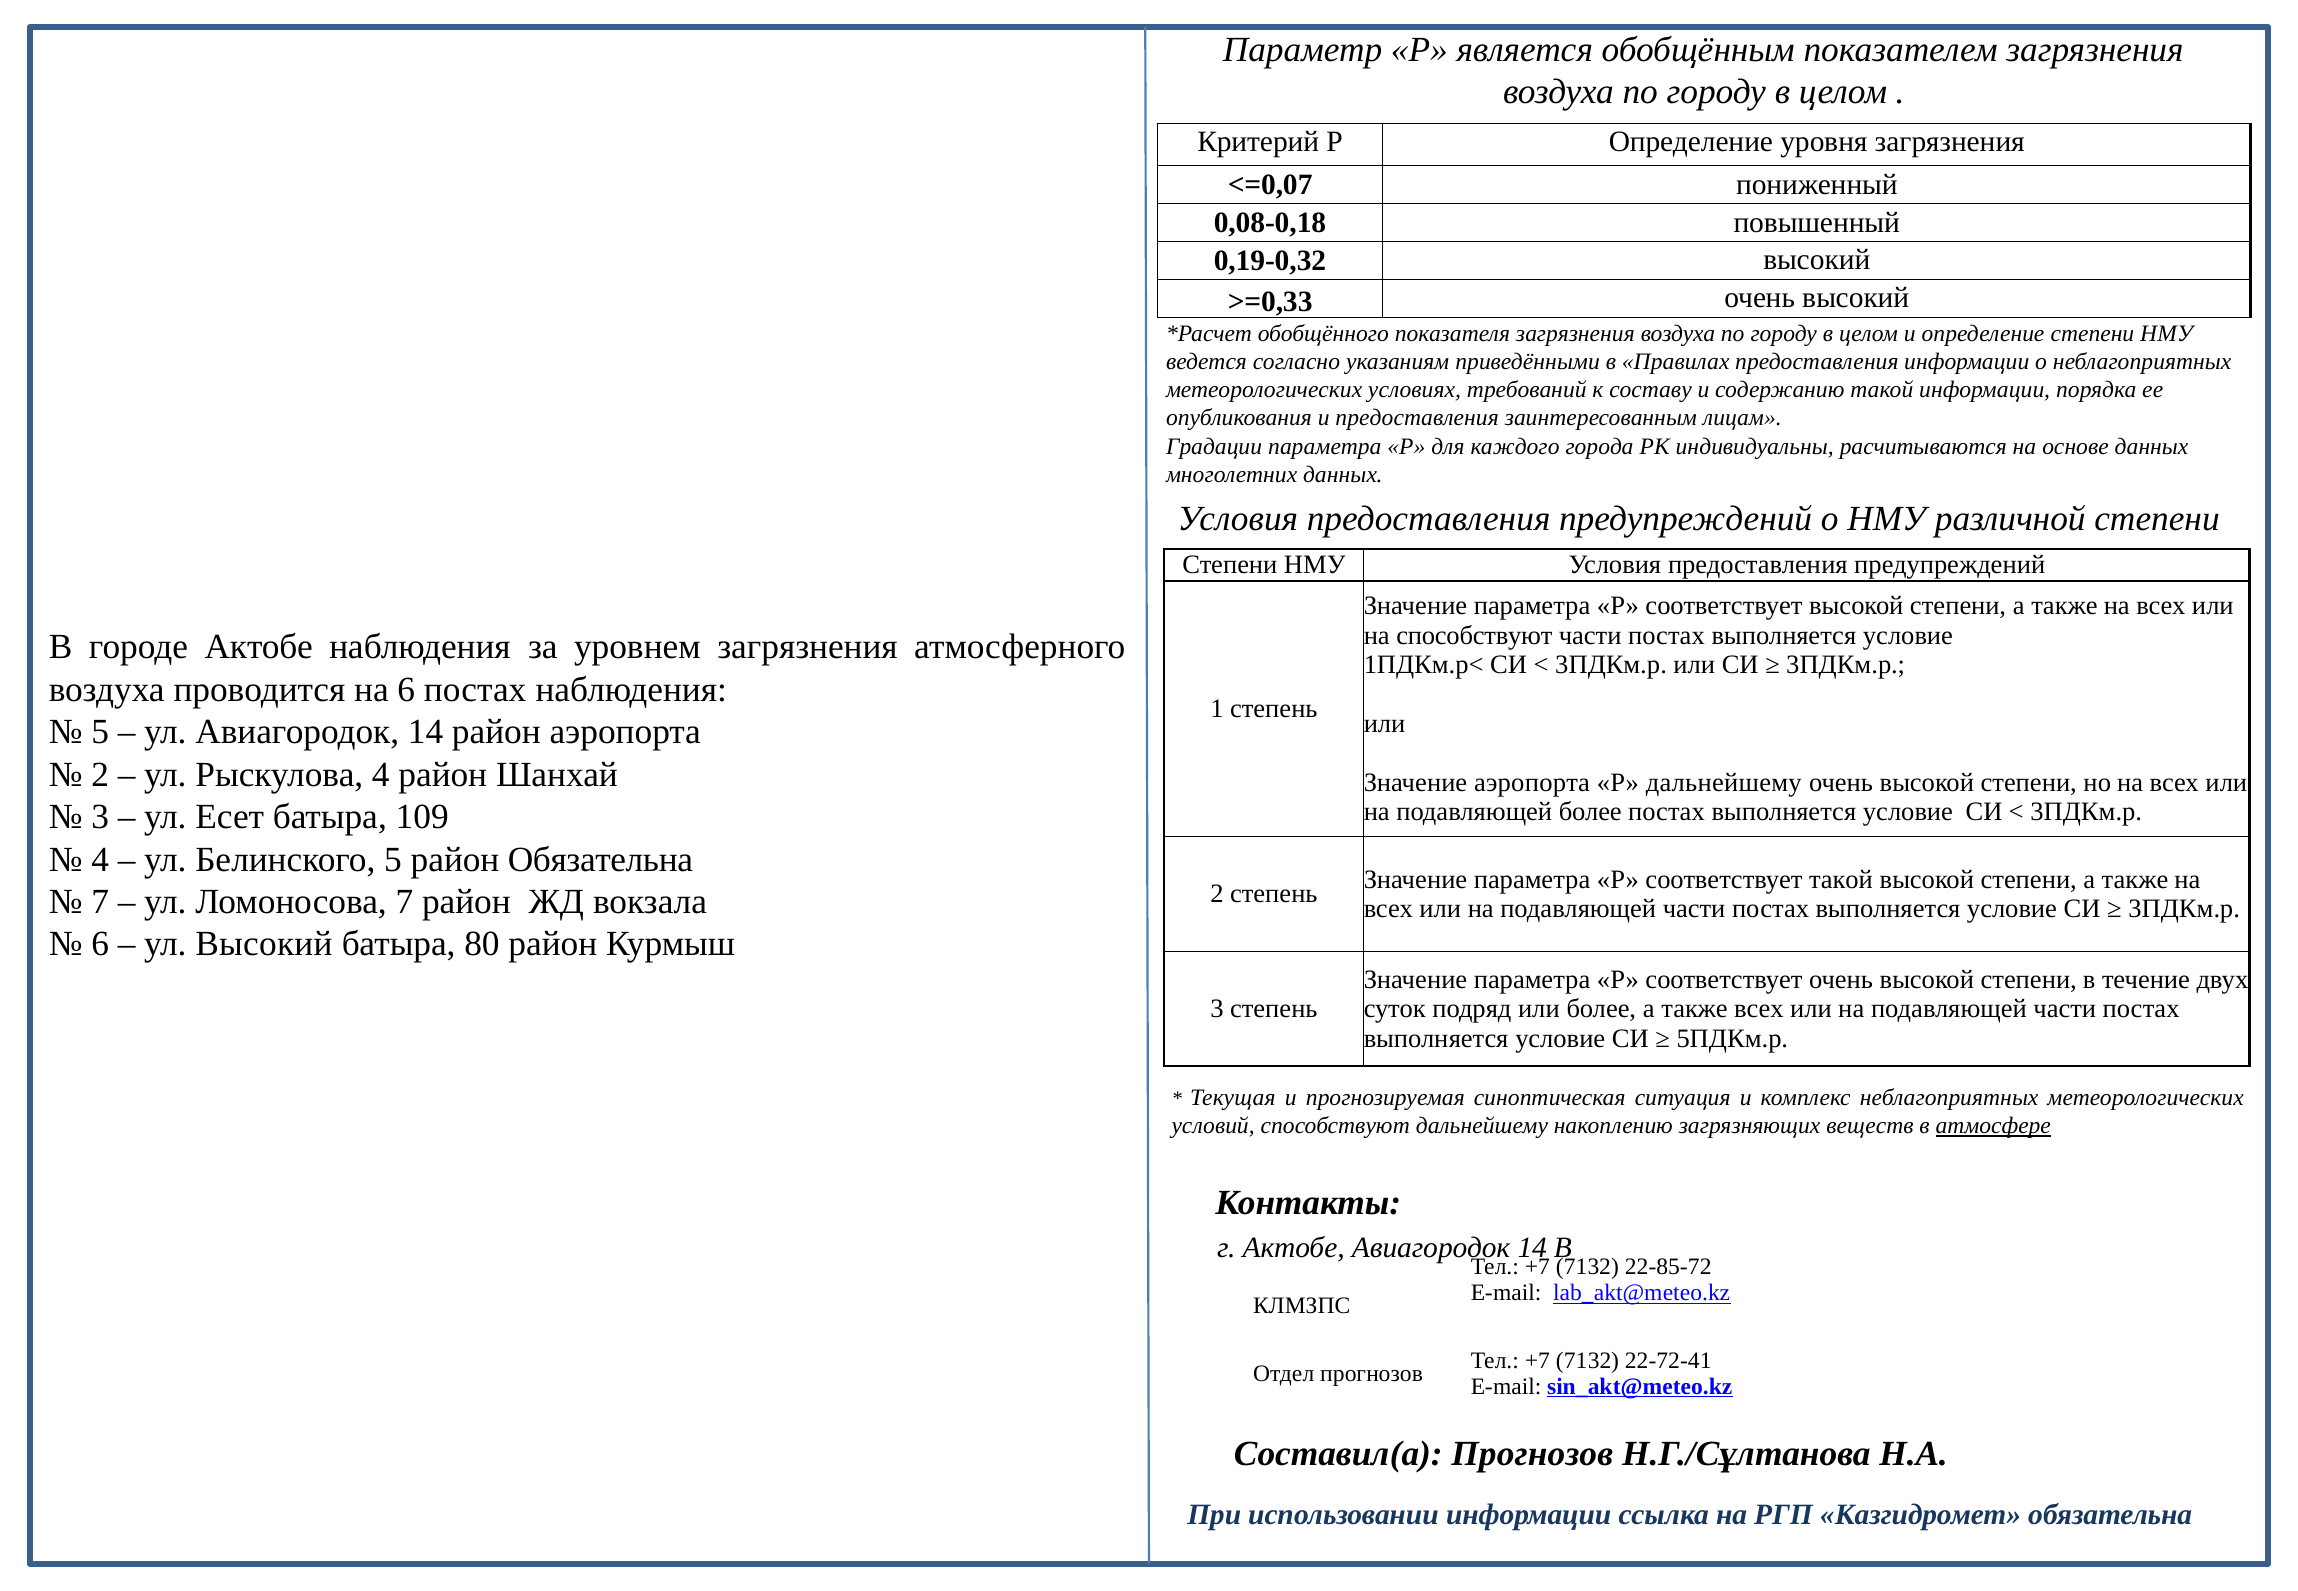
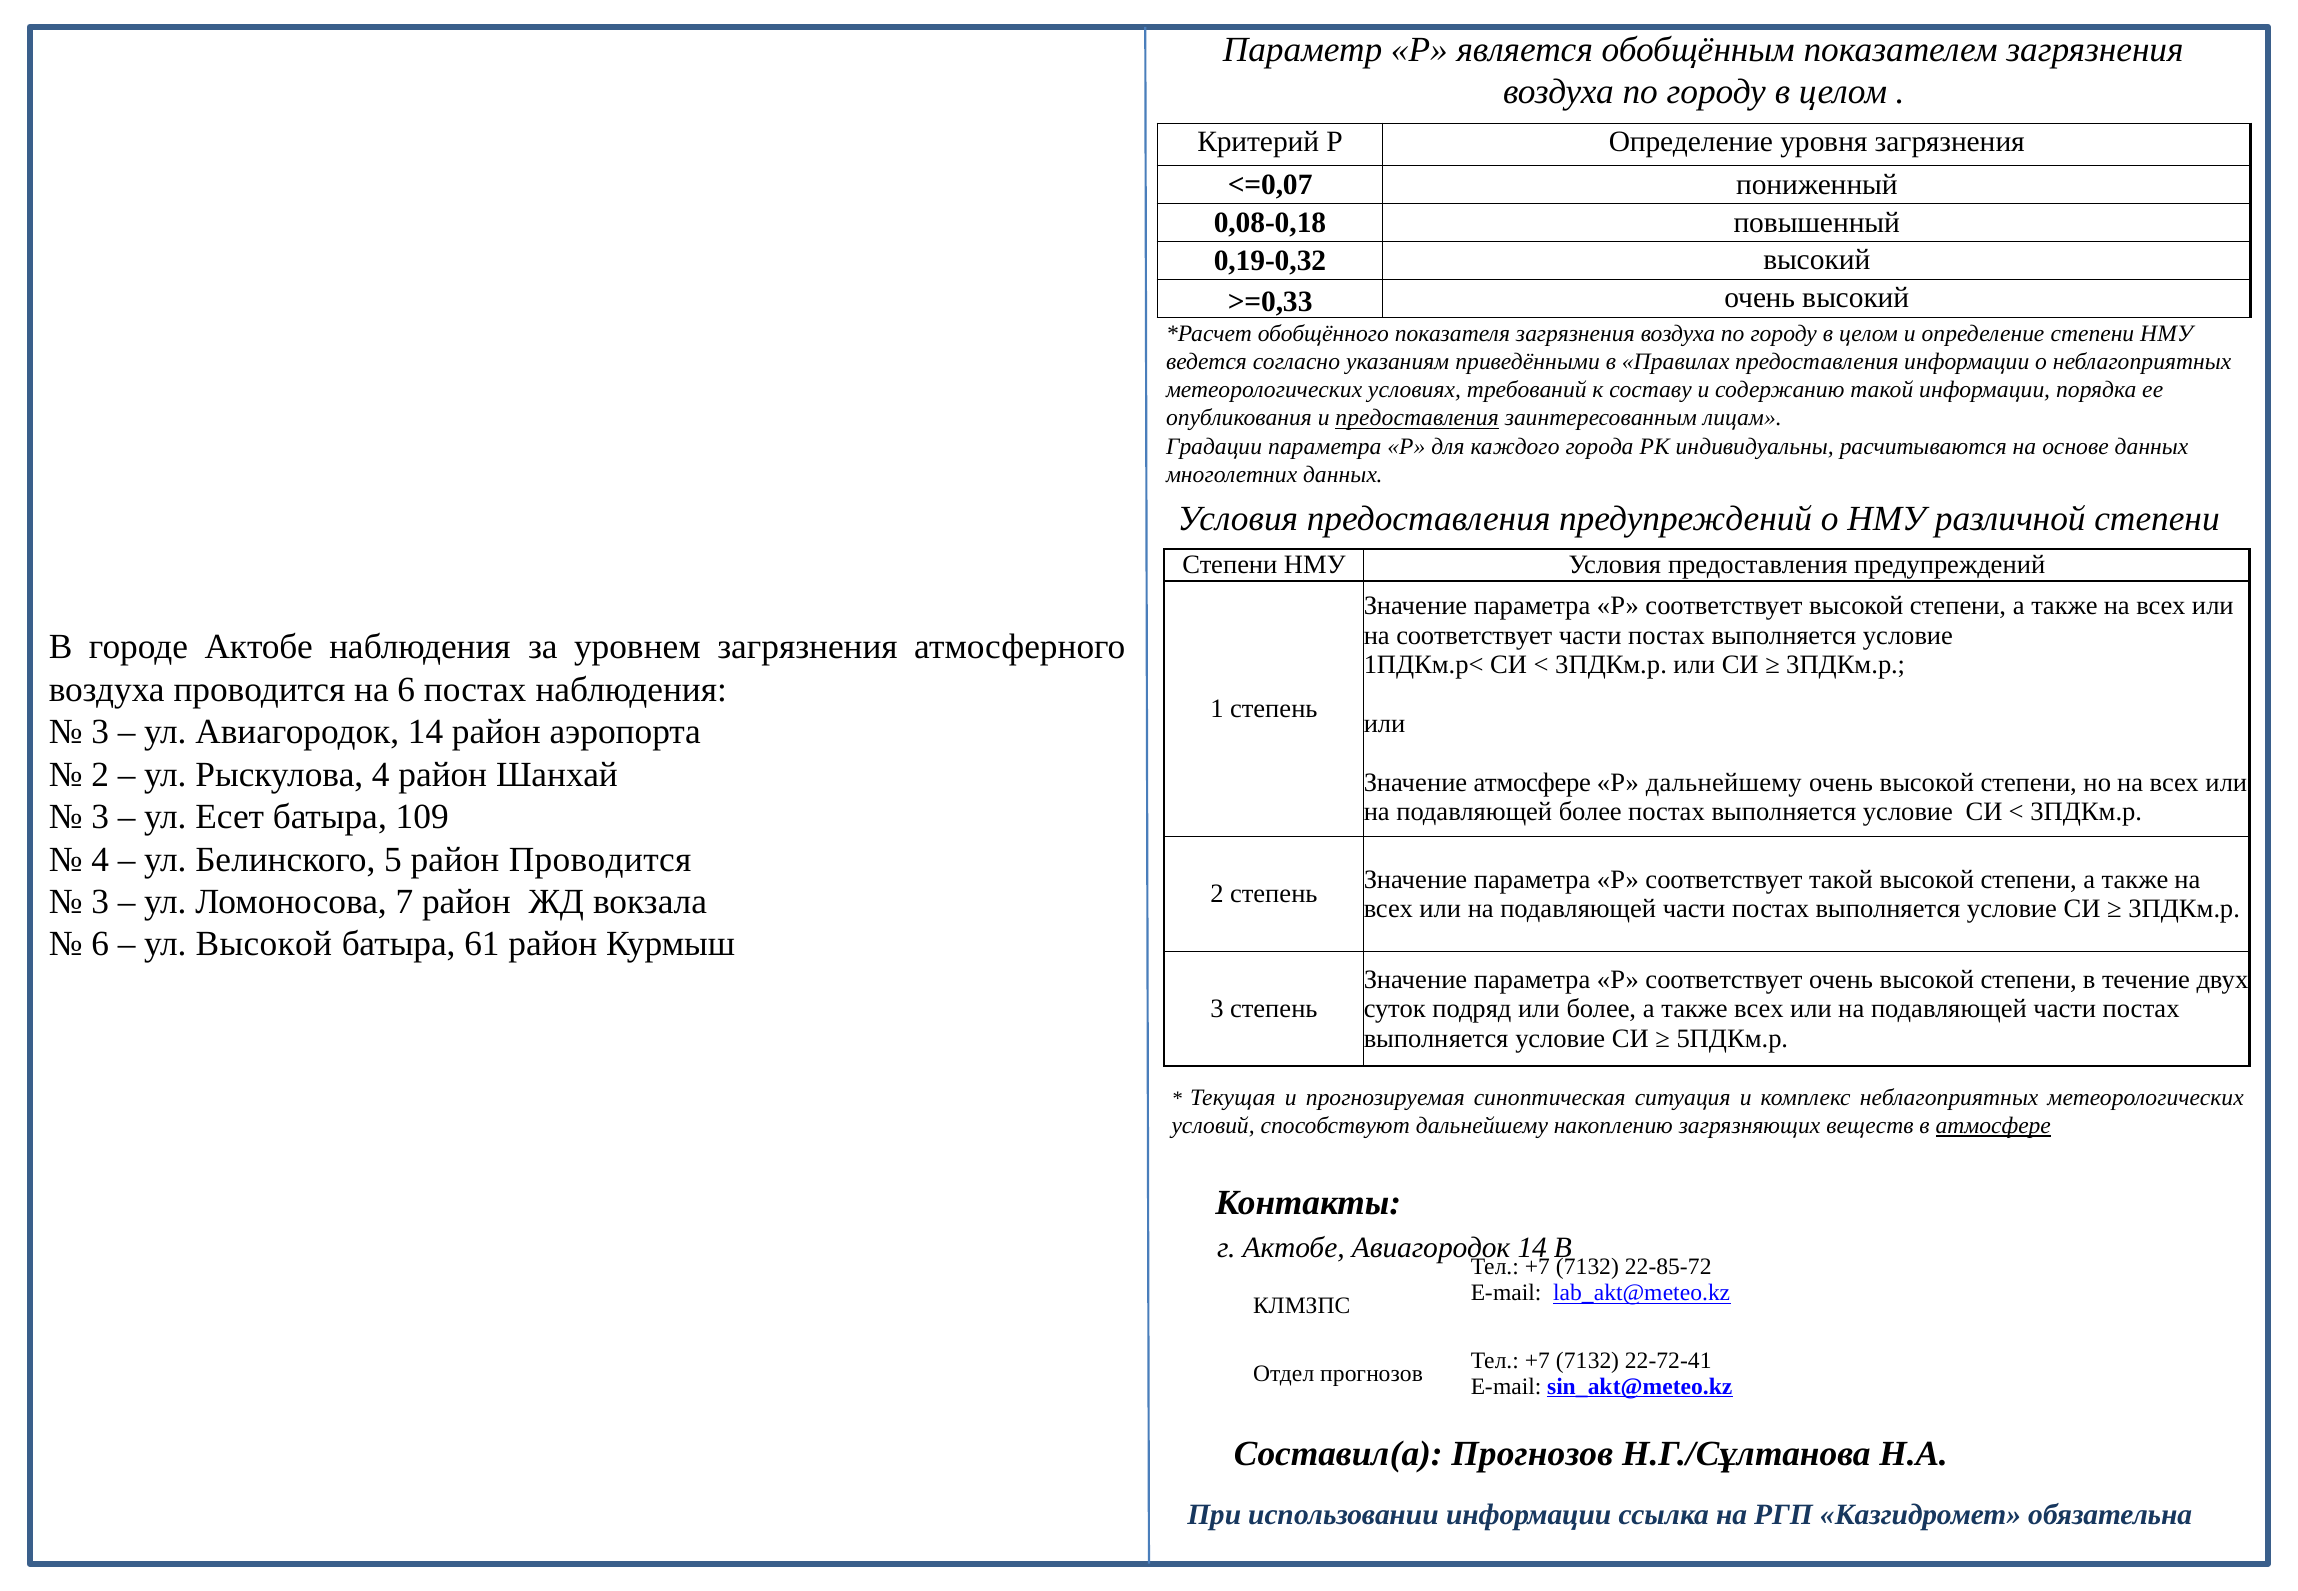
предоставления underline: none -> present (1417, 418)
на способствуют: способствуют -> соответствует (1474, 635)
5: 5 -> 3 (100, 732)
Значение аэропорта: аэропорта -> атмосфере (1532, 782)
район Обязательна: Обязательна -> Проводится (600, 859)
7: 7 -> 3 (100, 902)
ул Высокий: Высокий -> Высокой (264, 944)
80: 80 -> 61 (482, 944)
